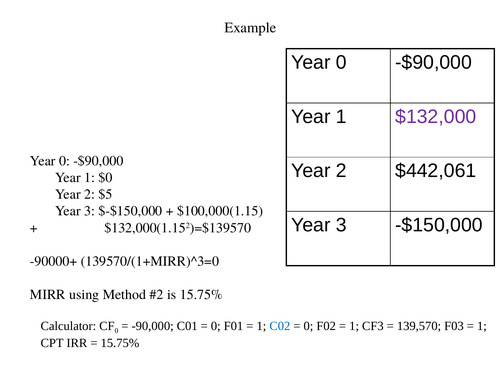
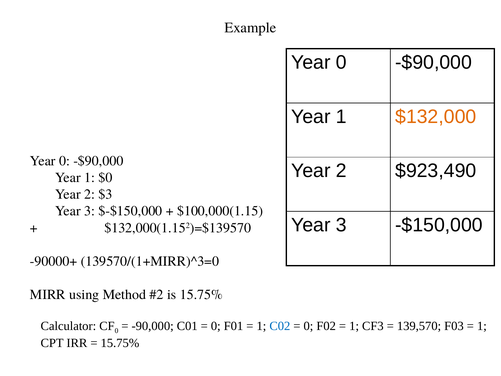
$132,000 colour: purple -> orange (436, 117)
$442,061: $442,061 -> $923,490 (436, 171)
$5: $5 -> $3 (105, 194)
